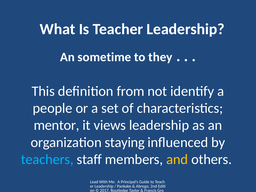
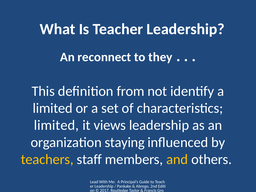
sometime: sometime -> reconnect (104, 57)
people: people -> limited (53, 108)
mentor: mentor -> limited (56, 125)
teachers colour: light blue -> yellow (47, 159)
